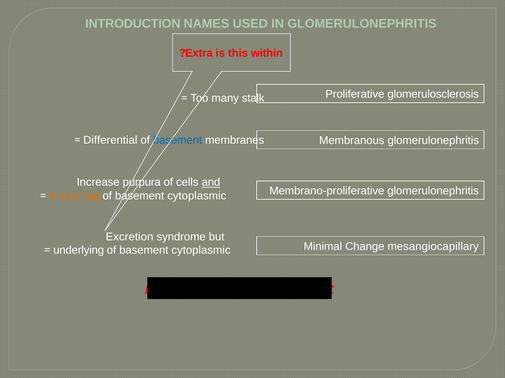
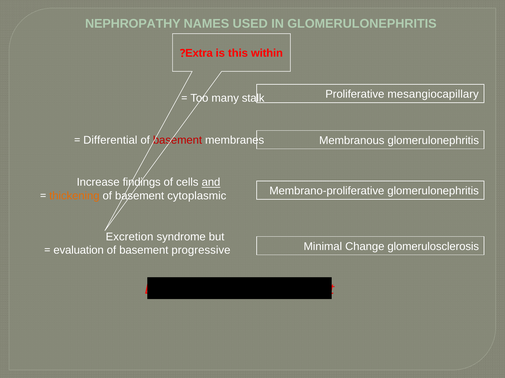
INTRODUCTION: INTRODUCTION -> NEPHROPATHY (133, 24)
glomerulosclerosis: glomerulosclerosis -> mesangiocapillary (433, 94)
basement colour: blue -> red (177, 140)
purpura: purpura -> findings (142, 183)
mesangiocapillary: mesangiocapillary -> glomerulosclerosis (433, 247)
underlying: underlying -> evaluation (79, 251)
cytoplasmic: cytoplasmic -> progressive (201, 251)
